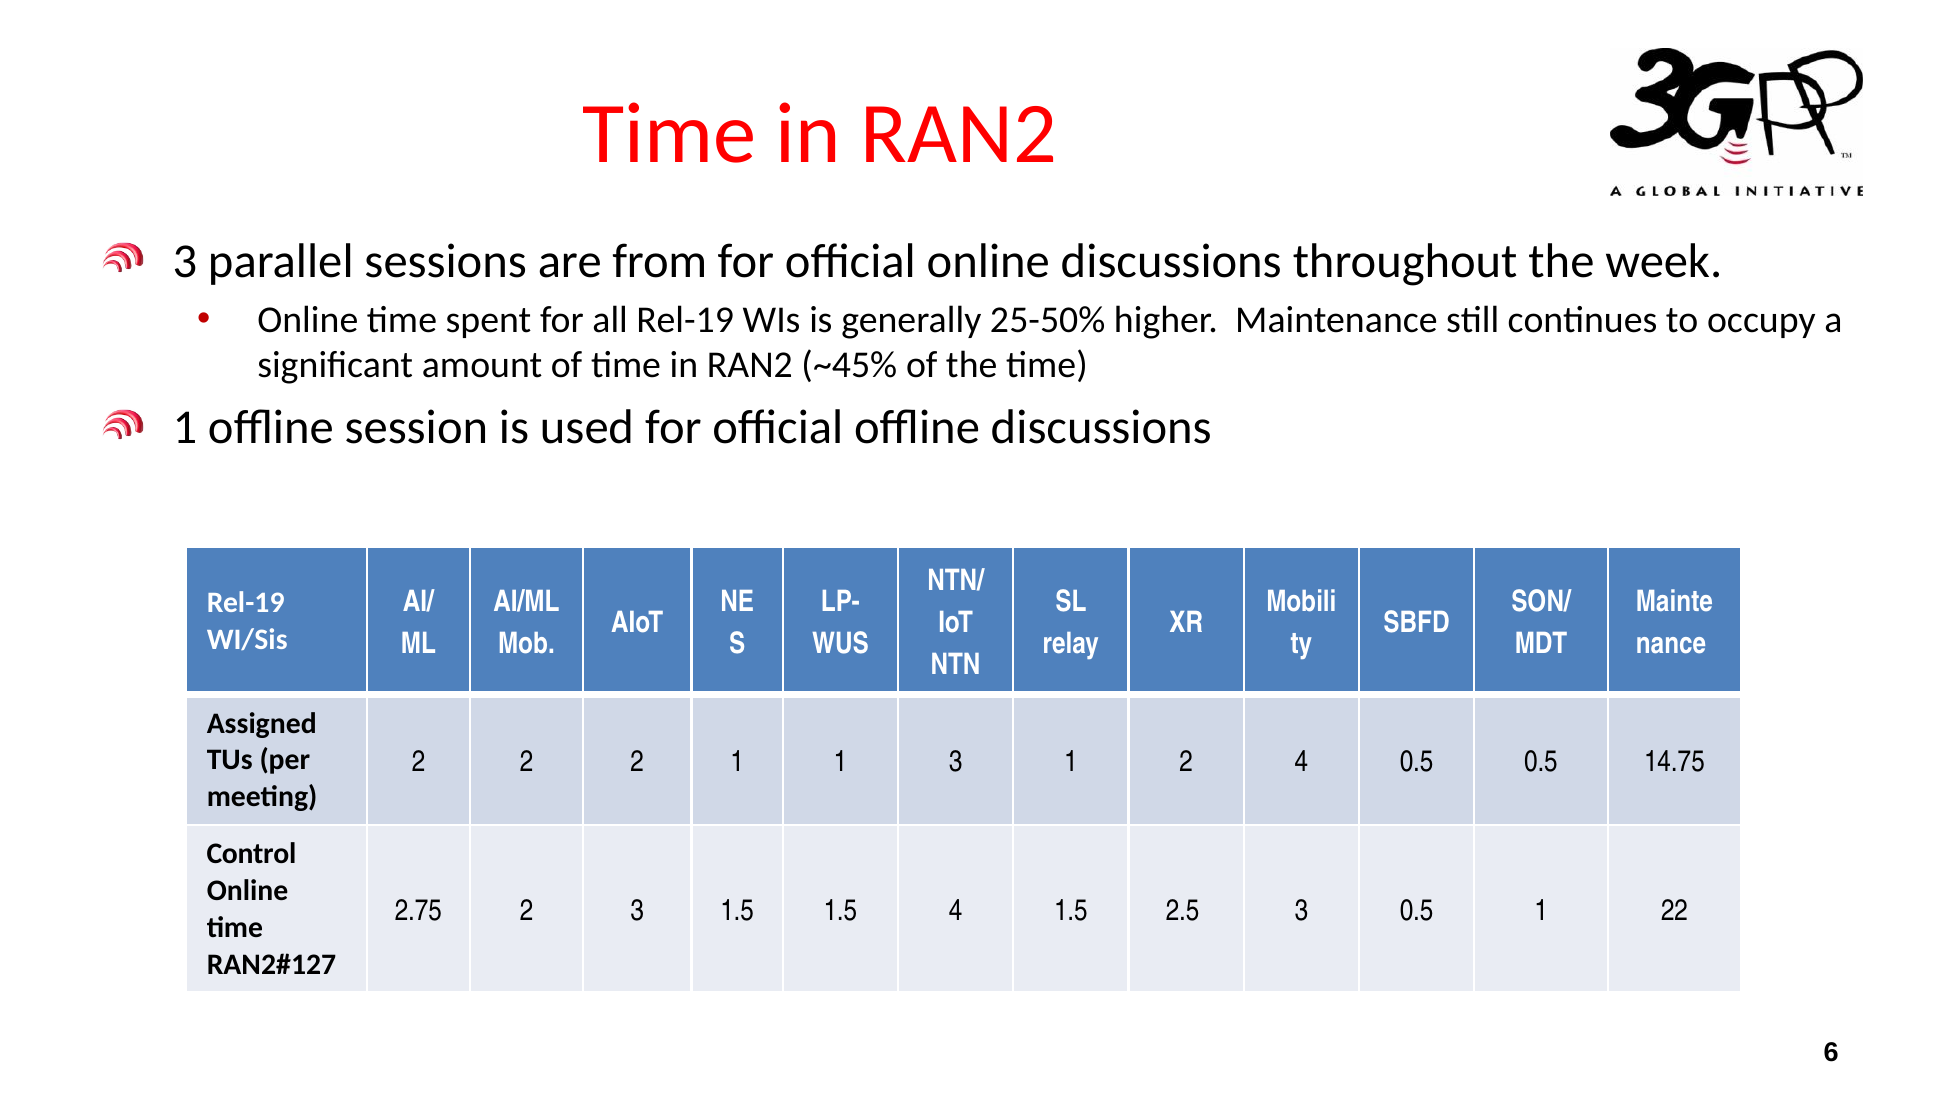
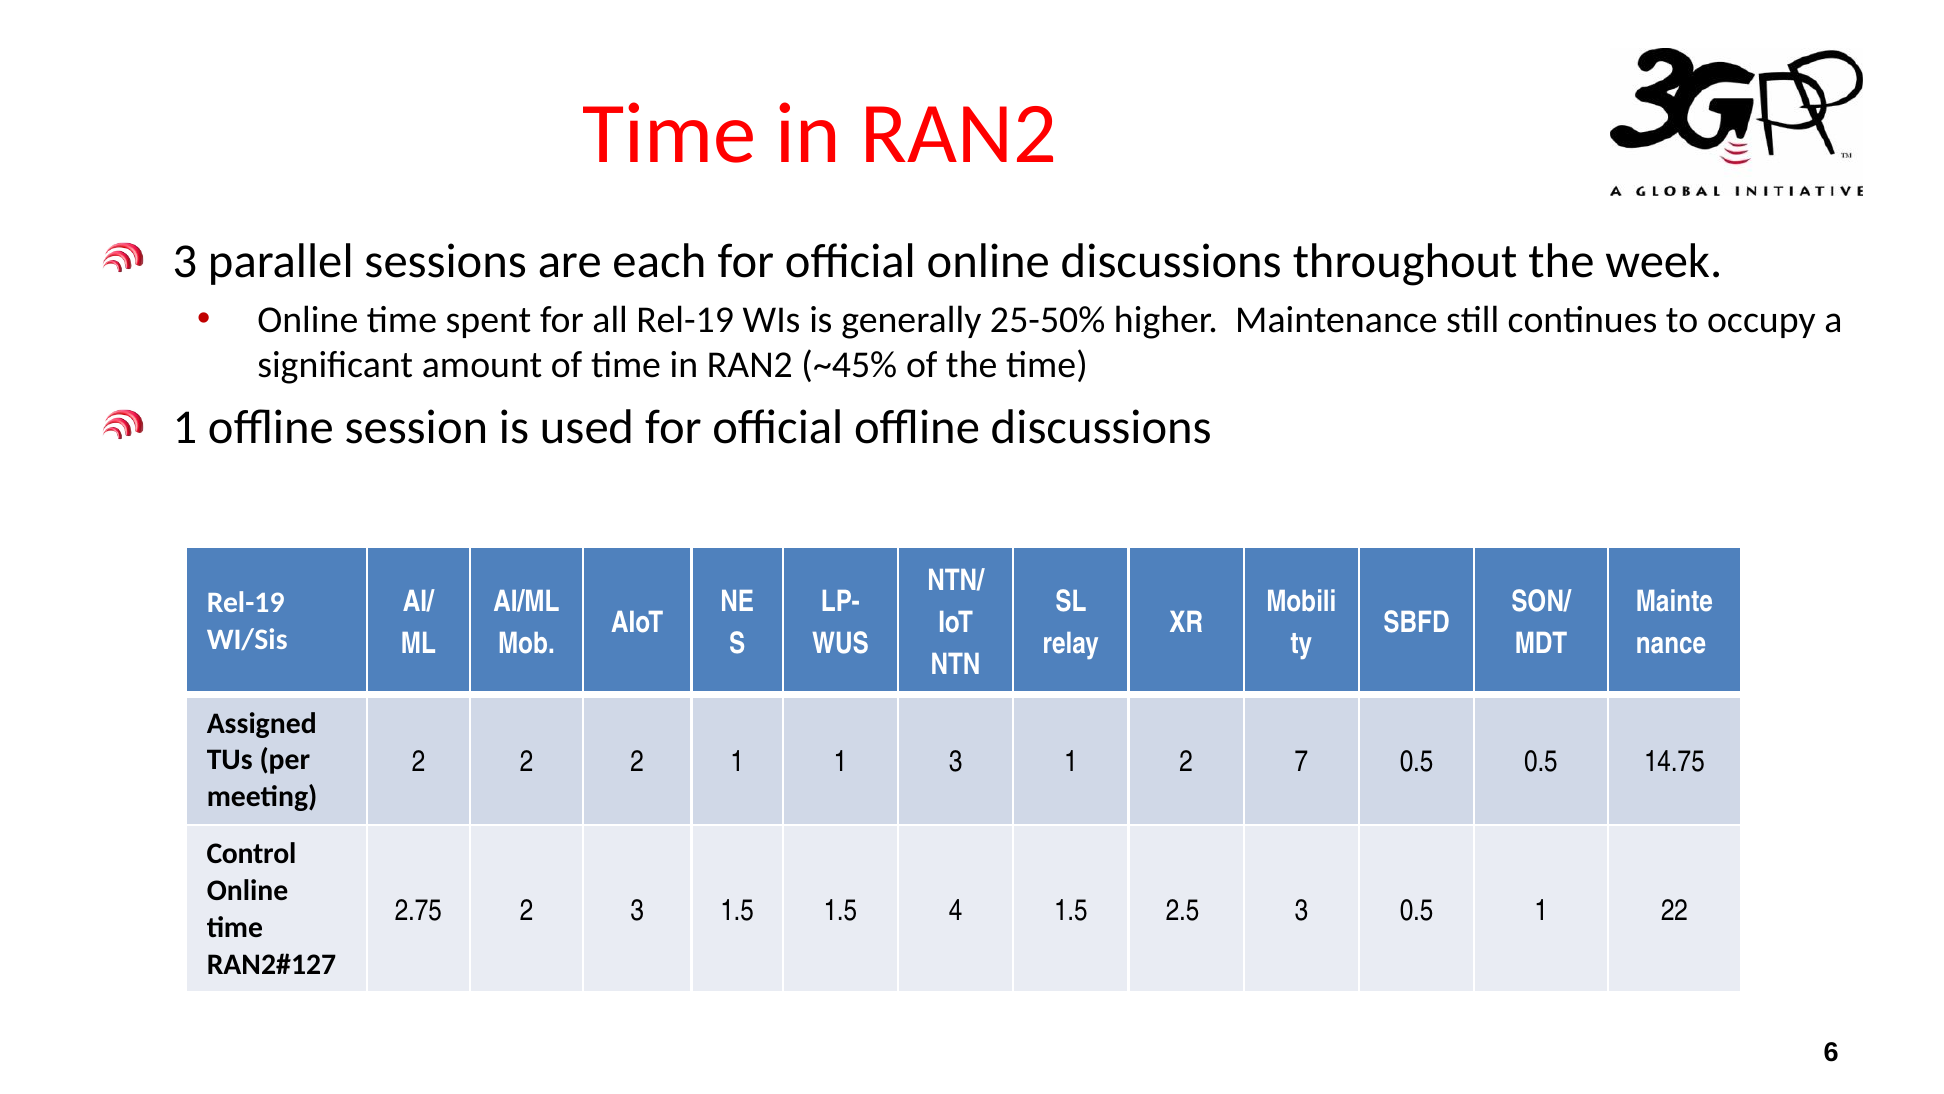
from: from -> each (659, 261)
2 4: 4 -> 7 (1302, 762)
